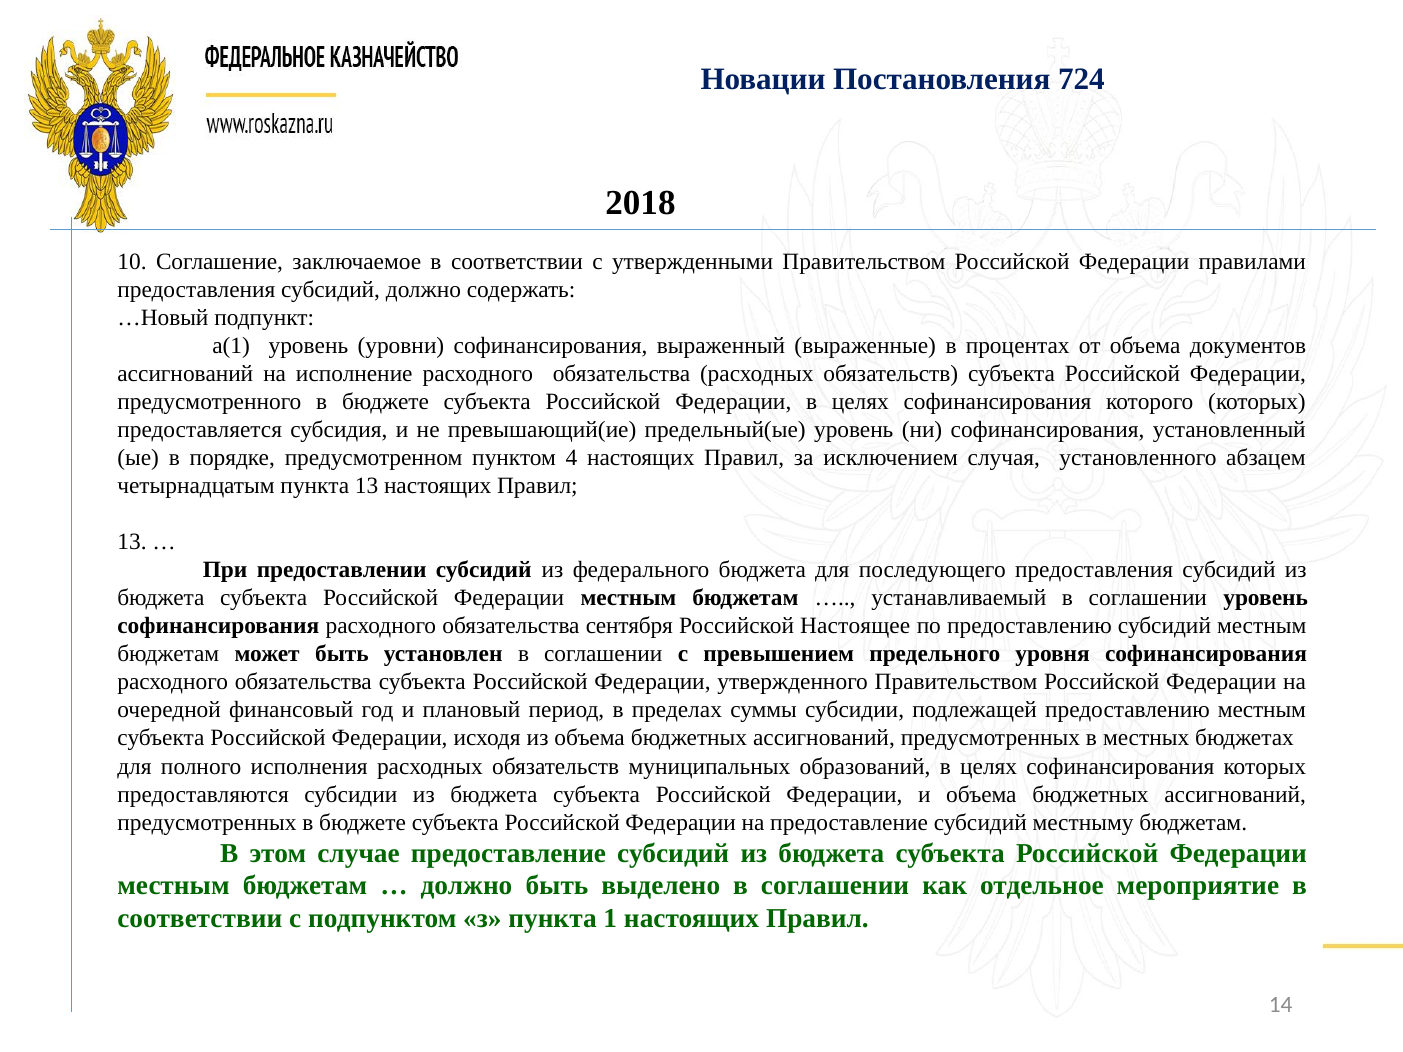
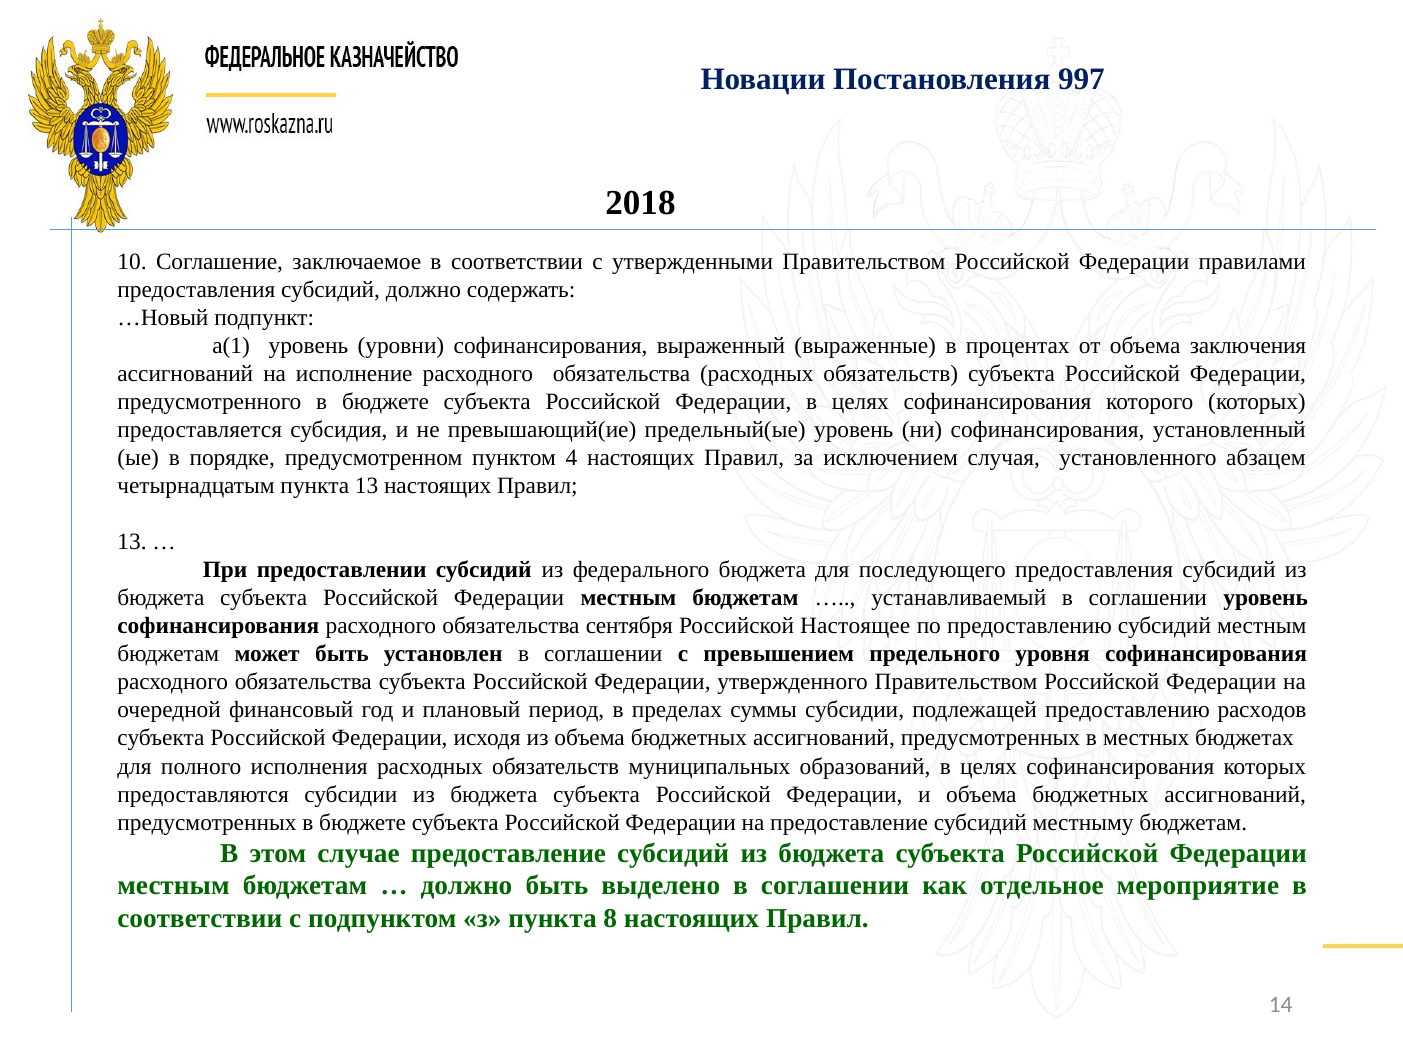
724: 724 -> 997 (1081, 79)
документов: документов -> заключения (1248, 346)
предоставлению местным: местным -> расходов (1262, 710)
1: 1 -> 8 (610, 919)
